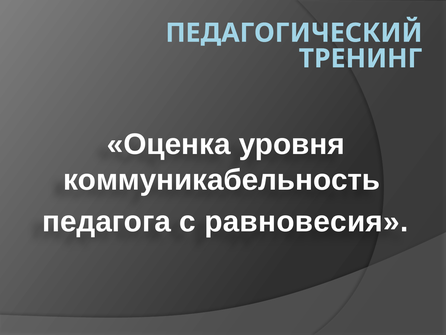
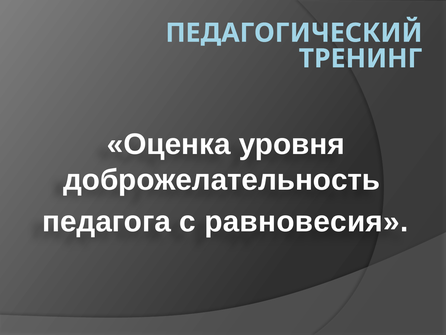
коммуникабельность: коммуникабельность -> доброжелательность (222, 180)
